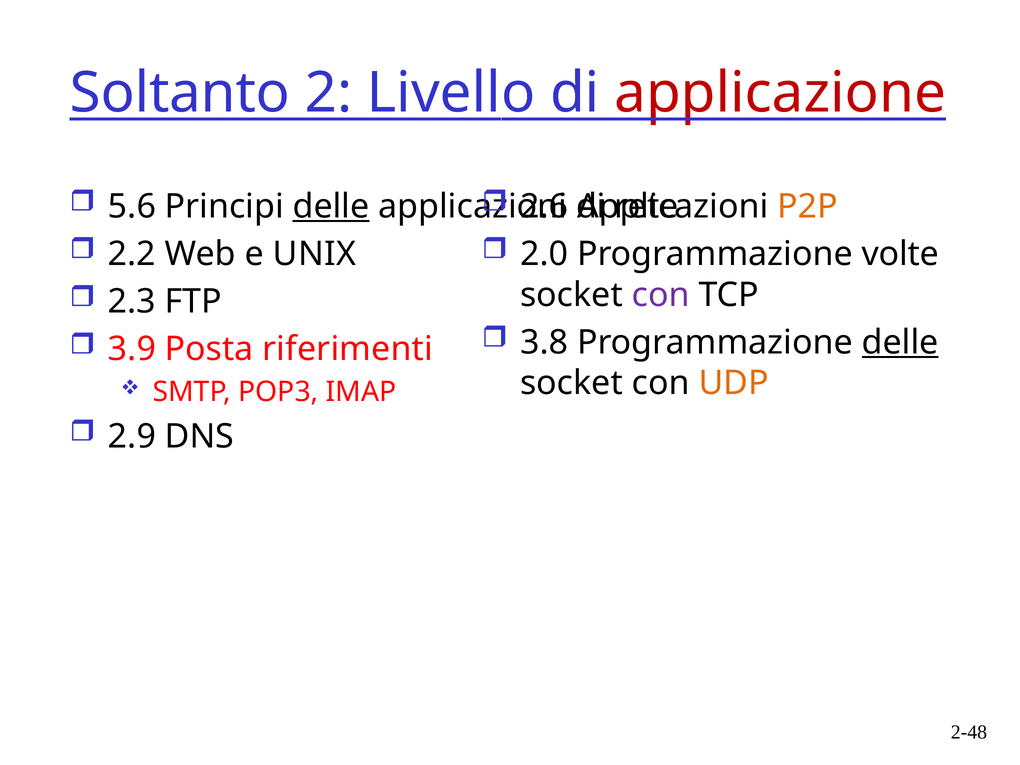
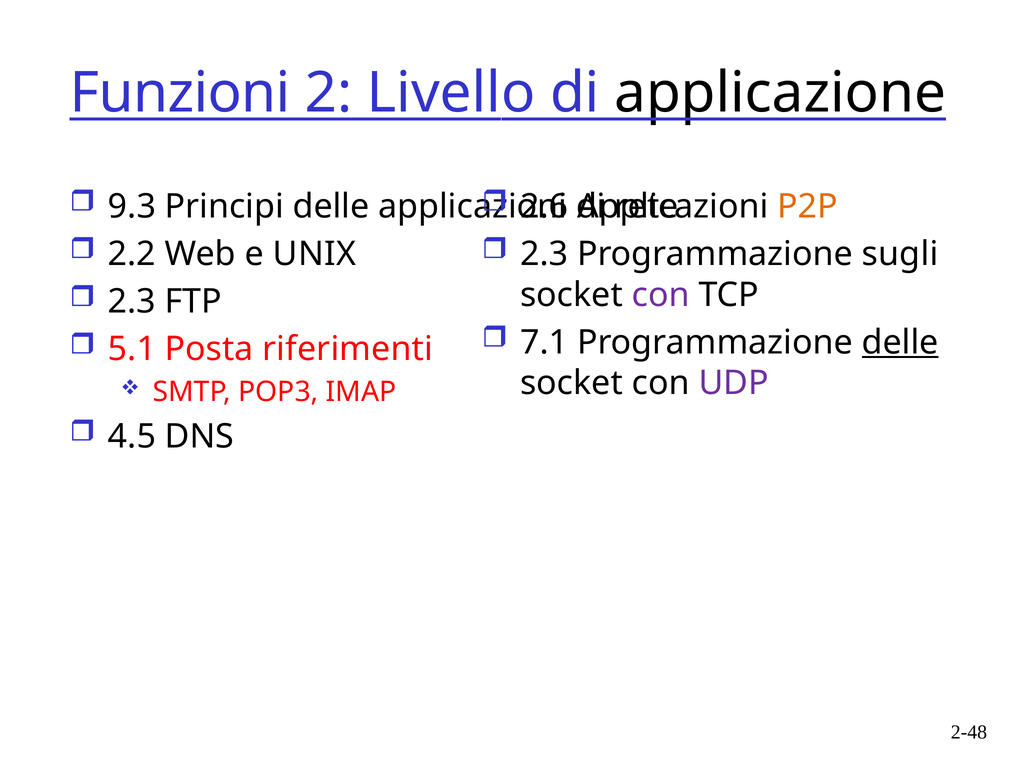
Soltanto: Soltanto -> Funzioni (180, 93)
applicazione colour: red -> black (780, 93)
5.6: 5.6 -> 9.3 (132, 206)
delle underline: present -> none (331, 206)
2.0: 2.0 -> 2.3 (544, 254)
volte: volte -> sugli (900, 254)
3.8: 3.8 -> 7.1 (544, 342)
3.9: 3.9 -> 5.1 (132, 349)
UDP colour: orange -> purple (734, 383)
2.9: 2.9 -> 4.5 (132, 436)
